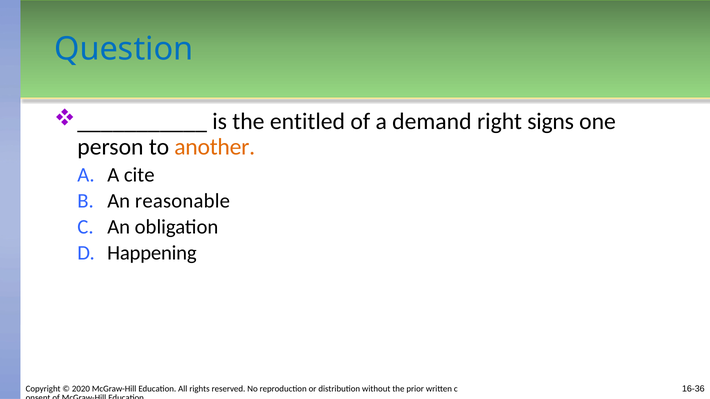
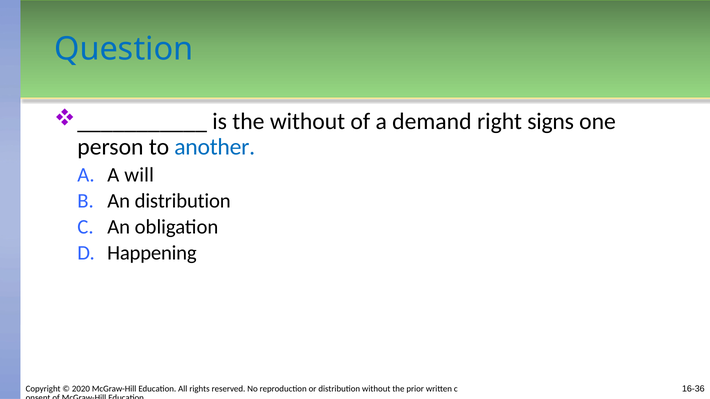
the entitled: entitled -> without (307, 122)
another colour: orange -> blue (215, 147)
cite: cite -> will (139, 175)
An reasonable: reasonable -> distribution (183, 201)
